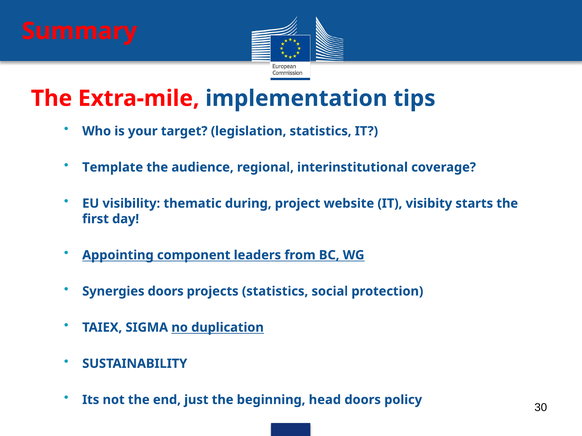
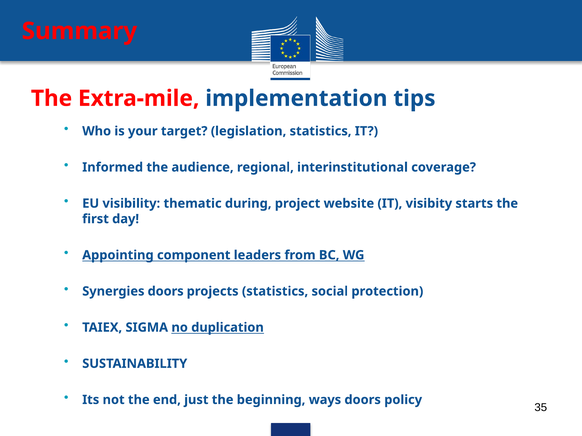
Template: Template -> Informed (113, 167)
head: head -> ways (325, 400)
30: 30 -> 35 (541, 408)
